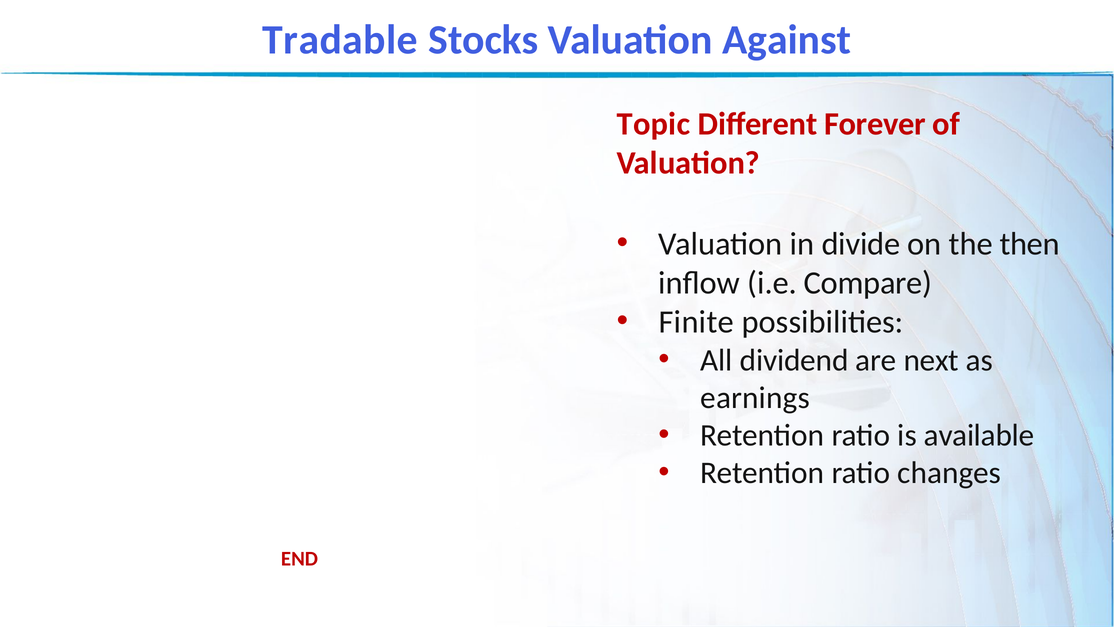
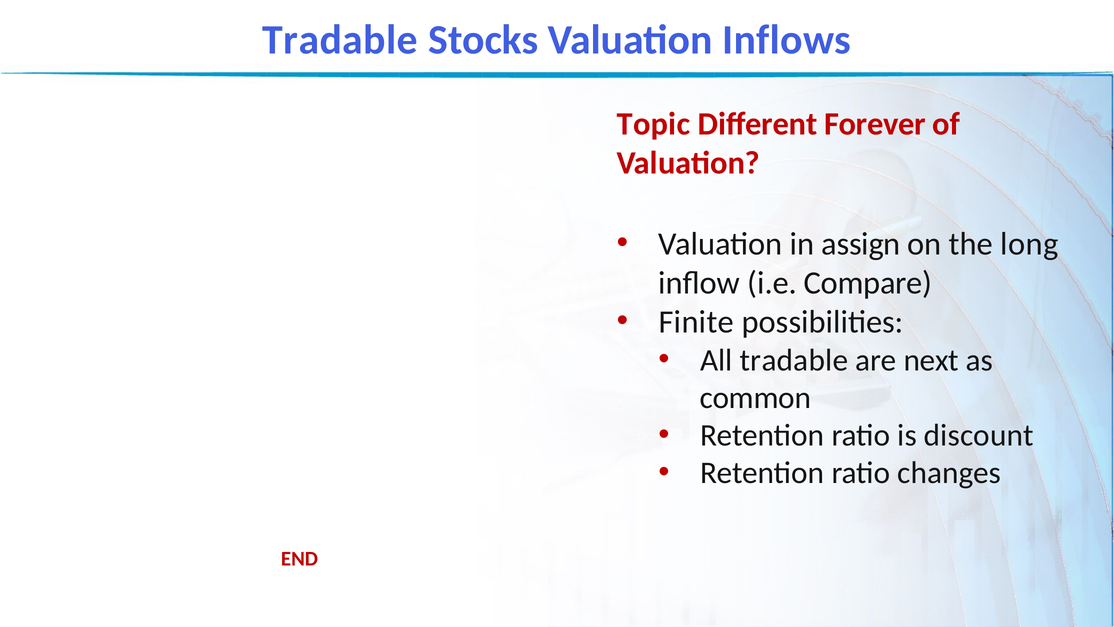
Against: Against -> Inflows (787, 40)
divide: divide -> assign (861, 244)
then: then -> long (1029, 244)
All dividend: dividend -> tradable (794, 360)
earnings: earnings -> common (755, 398)
available: available -> discount (979, 435)
